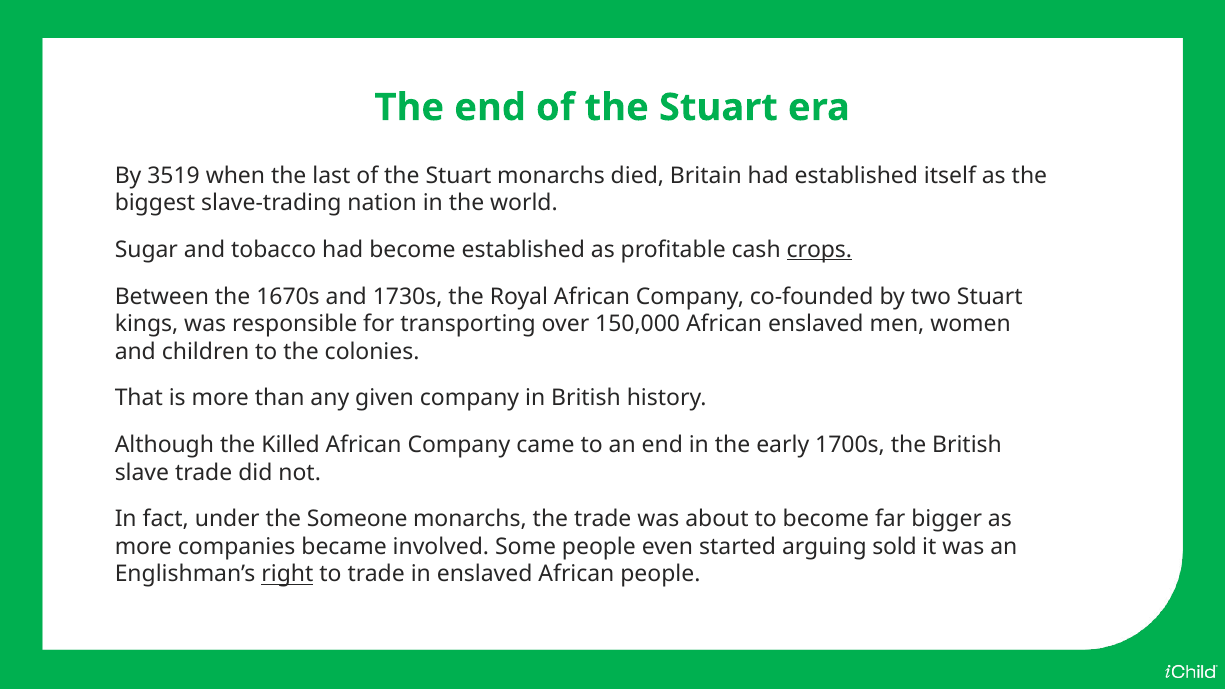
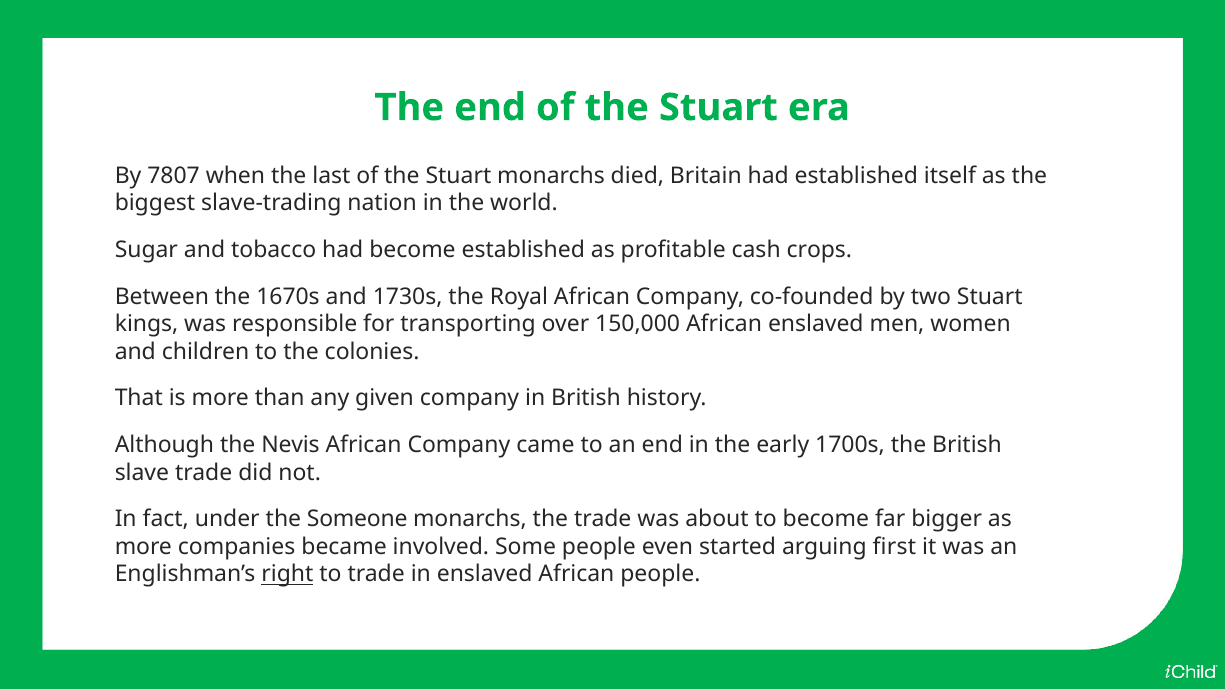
3519: 3519 -> 7807 (174, 176)
crops underline: present -> none (819, 250)
Killed: Killed -> Nevis (291, 445)
sold: sold -> first (894, 547)
